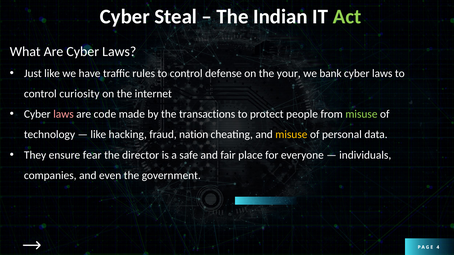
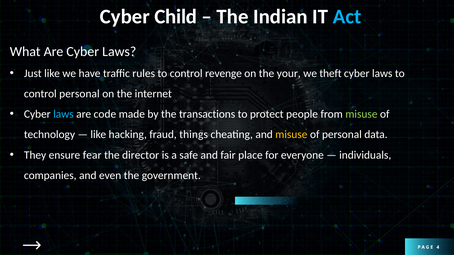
Steal: Steal -> Child (176, 17)
Act colour: light green -> light blue (347, 17)
defense: defense -> revenge (223, 73)
bank: bank -> theft (331, 73)
control curiosity: curiosity -> personal (79, 94)
laws colour: pink -> light blue (63, 114)
nation: nation -> things (194, 135)
